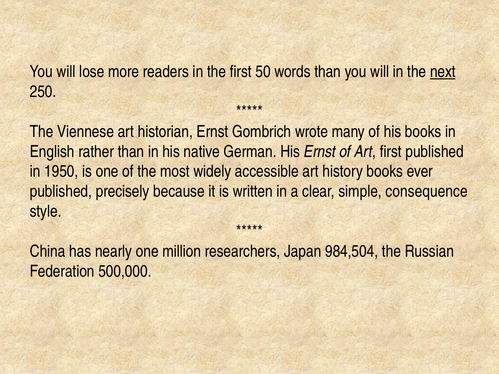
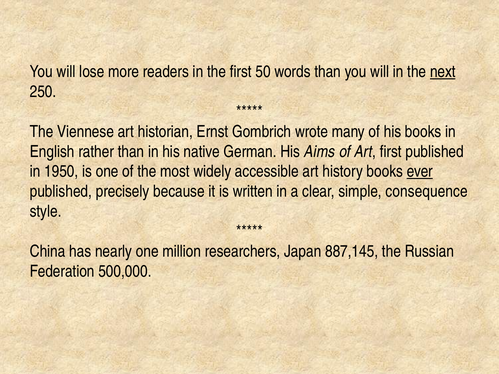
His Ernst: Ernst -> Aims (320, 152)
ever underline: none -> present (420, 172)
984,504: 984,504 -> 887,145 (352, 251)
